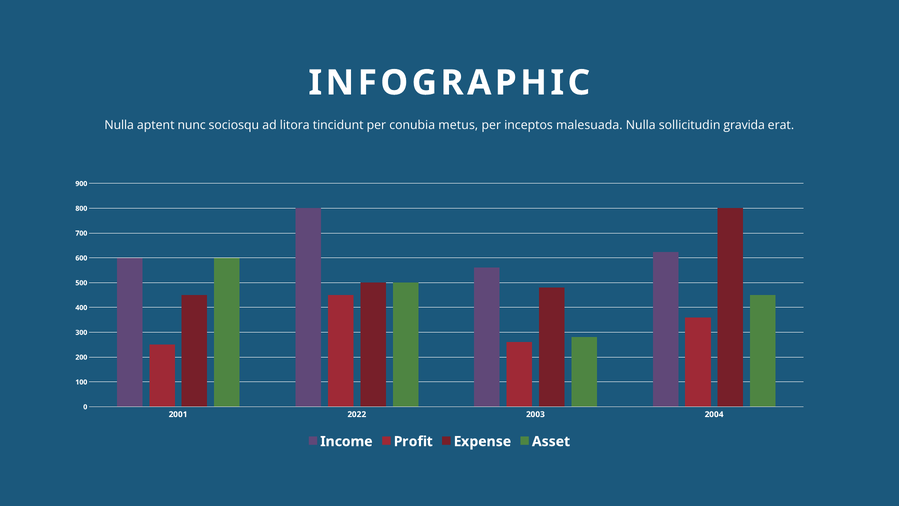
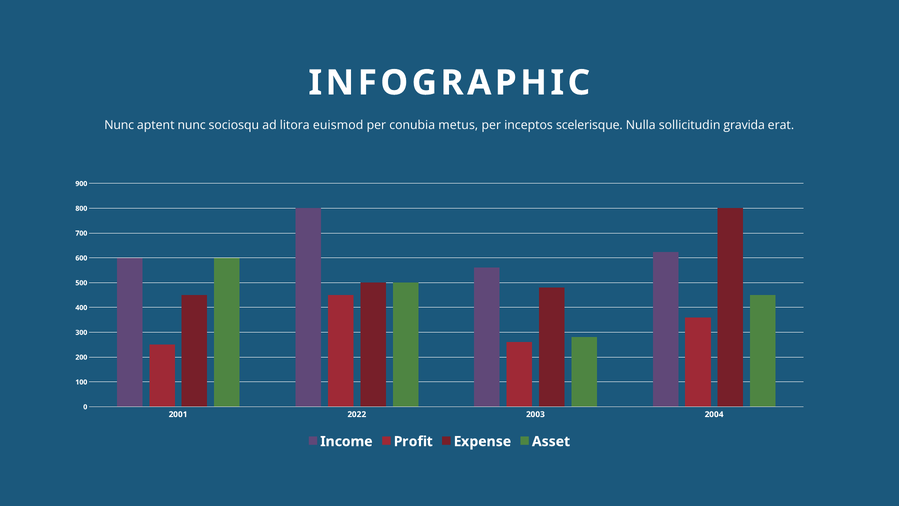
Nulla: Nulla -> Nunc (119, 125)
tincidunt: tincidunt -> euismod (338, 125)
malesuada: malesuada -> scelerisque (589, 125)
